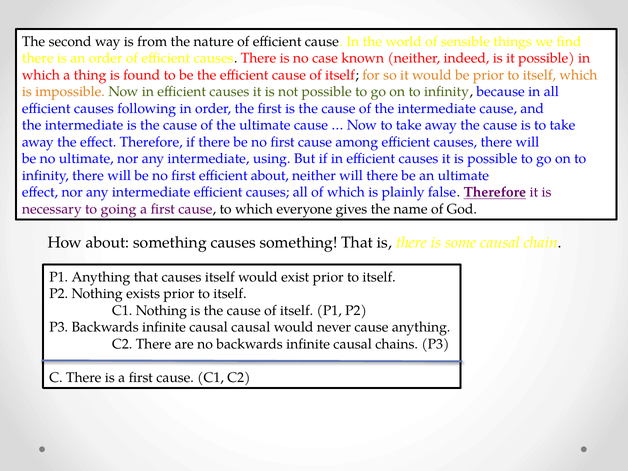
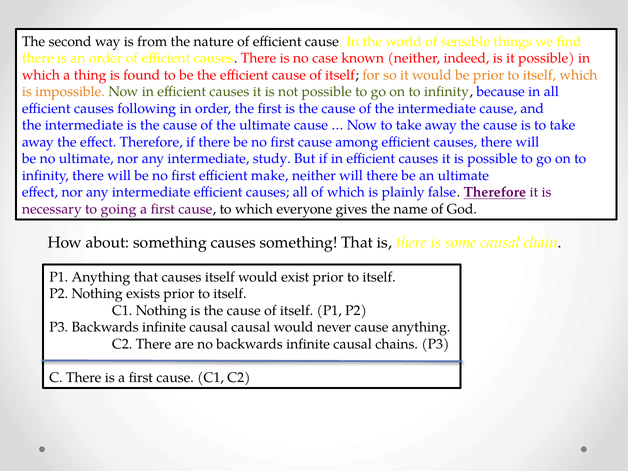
using: using -> study (272, 159)
efficient about: about -> make (270, 175)
